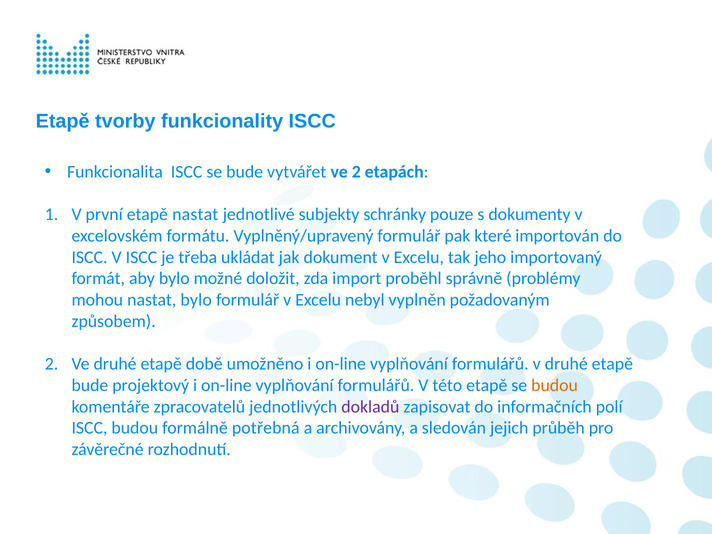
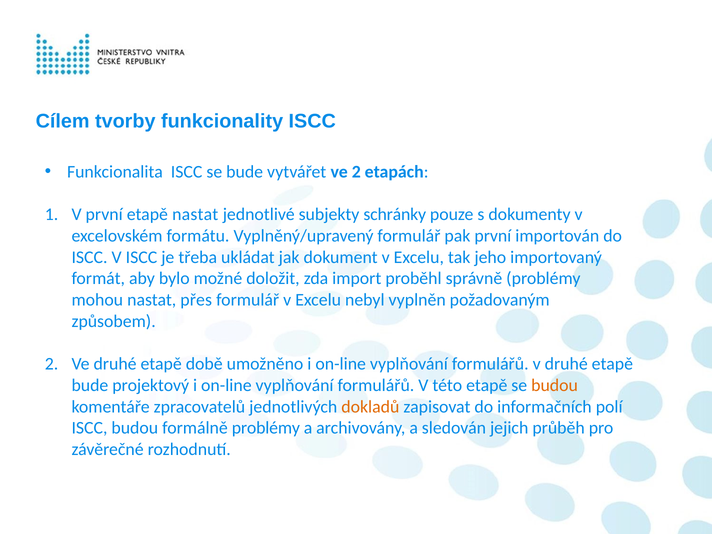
Etapě: Etapě -> Cílem (63, 121)
pak které: které -> první (493, 236)
nastat bylo: bylo -> přes (196, 300)
dokladů colour: purple -> orange (370, 407)
formálně potřebná: potřebná -> problémy (266, 428)
